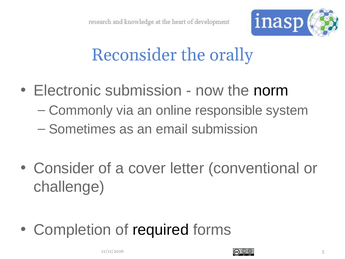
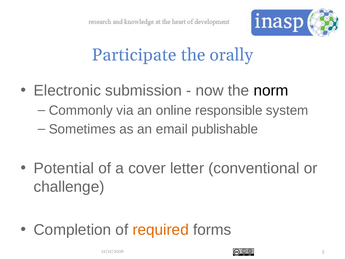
Reconsider: Reconsider -> Participate (134, 55)
email submission: submission -> publishable (225, 129)
Consider: Consider -> Potential (64, 168)
required colour: black -> orange (161, 230)
